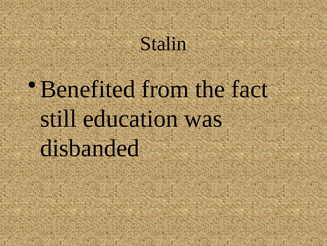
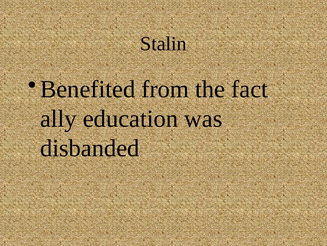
still: still -> ally (58, 118)
